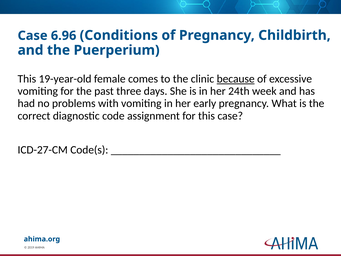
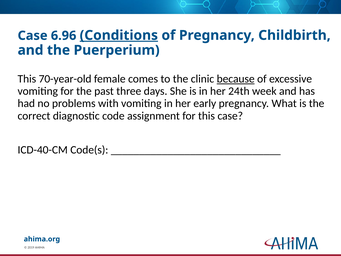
Conditions underline: none -> present (119, 35)
19-year-old: 19-year-old -> 70-year-old (65, 79)
ICD-27-CM: ICD-27-CM -> ICD-40-CM (43, 150)
